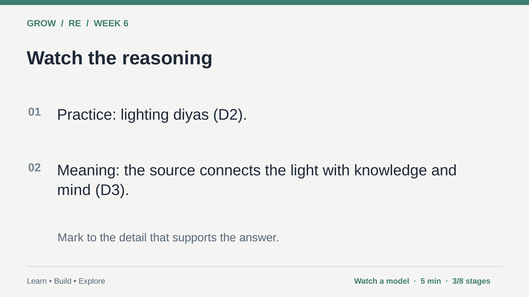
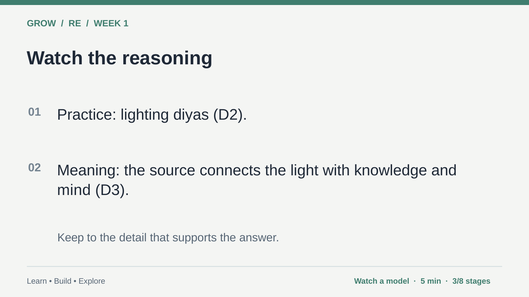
6: 6 -> 1 (126, 23)
Mark: Mark -> Keep (71, 238)
